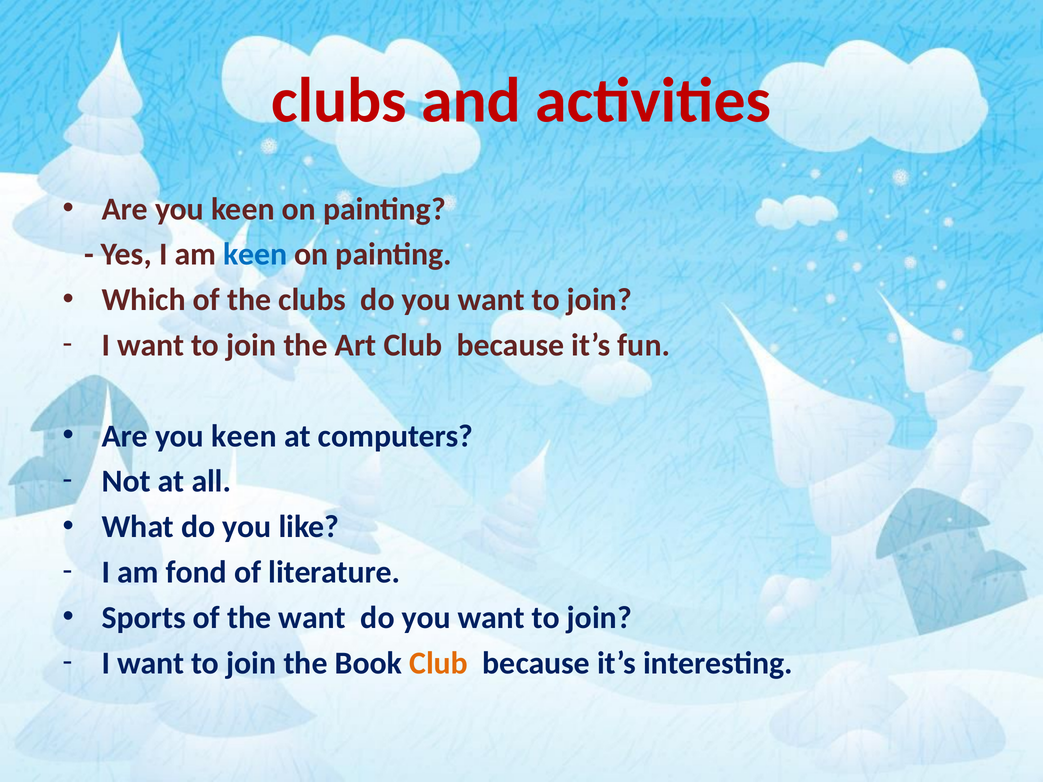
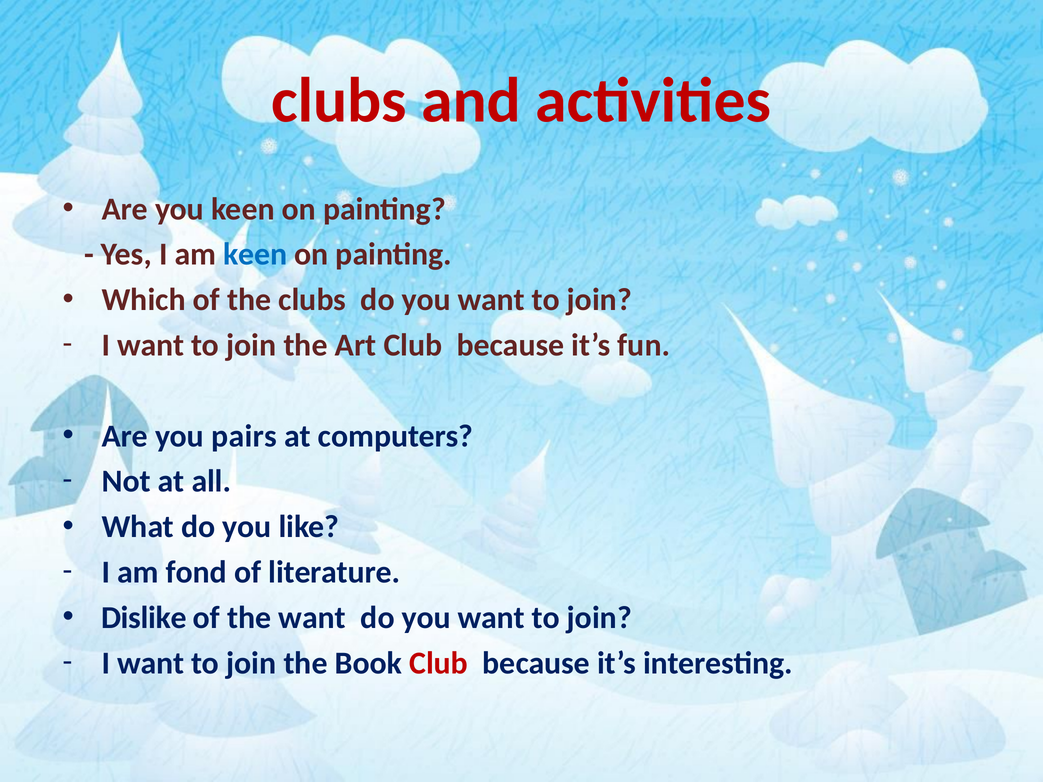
keen: keen -> pairs (244, 436)
Sports: Sports -> Dislike (144, 618)
Club colour: orange -> red (439, 663)
